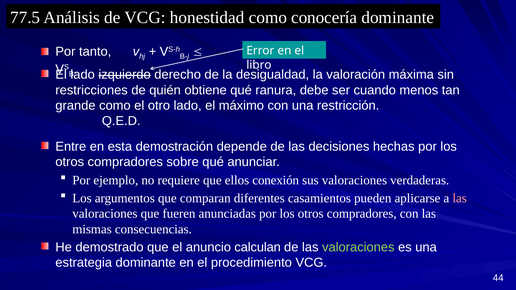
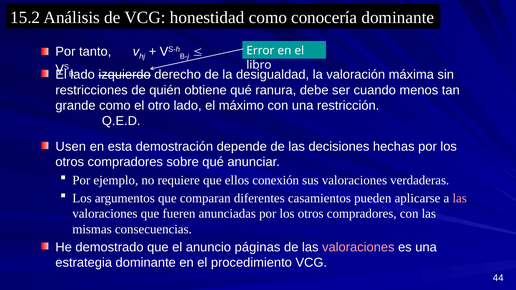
77.5: 77.5 -> 15.2 (25, 17)
Entre: Entre -> Usen (71, 147)
calculan: calculan -> páginas (258, 247)
valoraciones colour: light green -> pink (358, 247)
